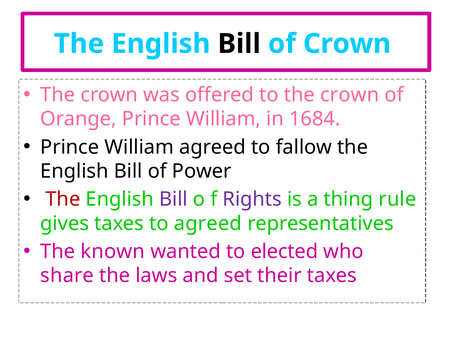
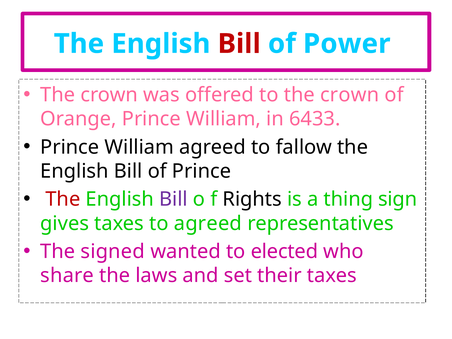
Bill colour: black -> red (239, 44)
of Crown: Crown -> Power (347, 44)
1684: 1684 -> 6433 (315, 119)
of Power: Power -> Prince (202, 171)
Rights colour: purple -> black (252, 199)
rule: rule -> sign (398, 199)
known: known -> signed (113, 252)
